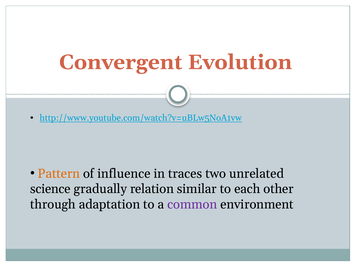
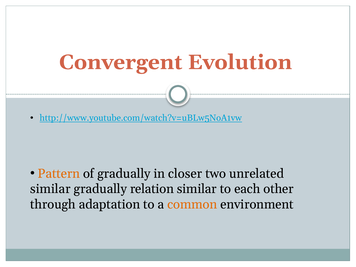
of influence: influence -> gradually (124, 174)
traces: traces -> closer (185, 174)
science: science -> similar (50, 189)
common colour: purple -> orange (192, 204)
